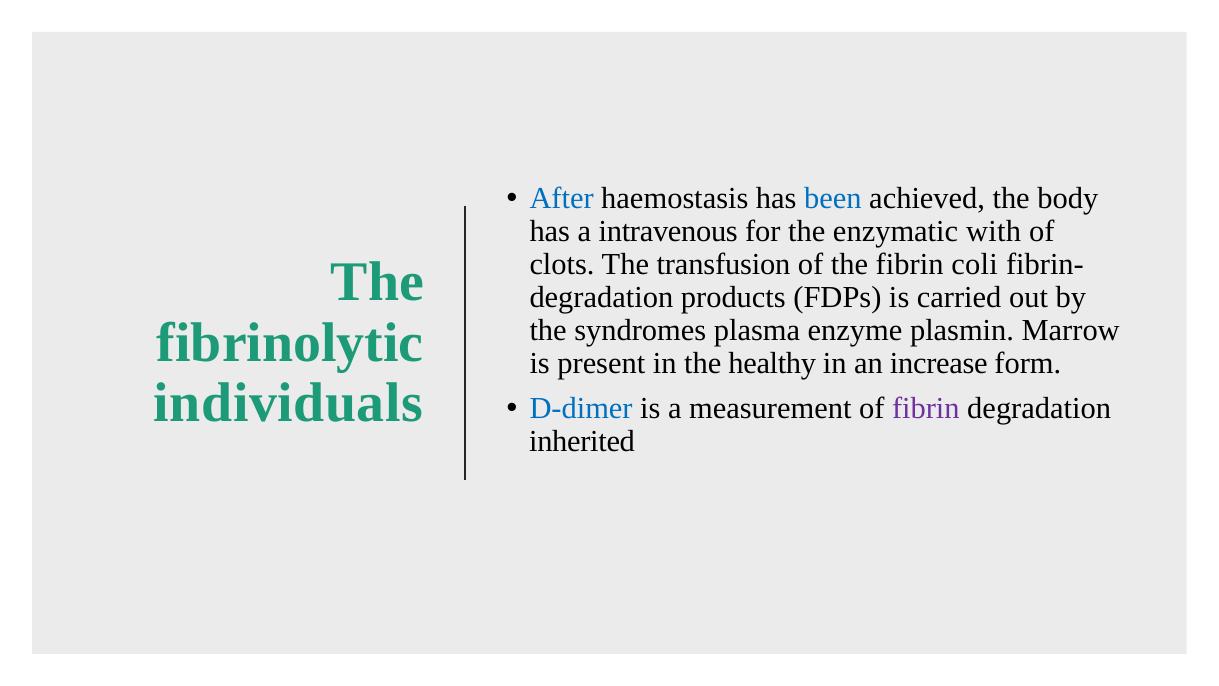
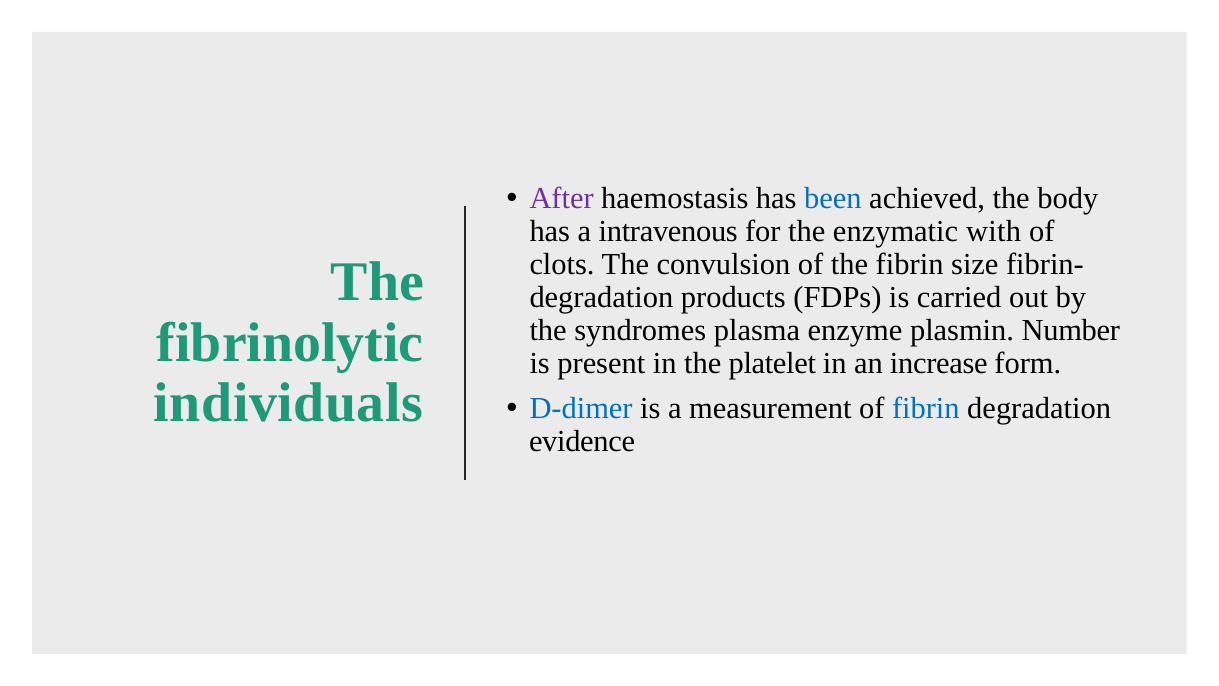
After colour: blue -> purple (562, 198)
transfusion: transfusion -> convulsion (723, 264)
coli: coli -> size (975, 264)
Marrow: Marrow -> Number (1071, 330)
healthy: healthy -> platelet (772, 363)
fibrin colour: purple -> blue (926, 408)
inherited: inherited -> evidence (582, 441)
